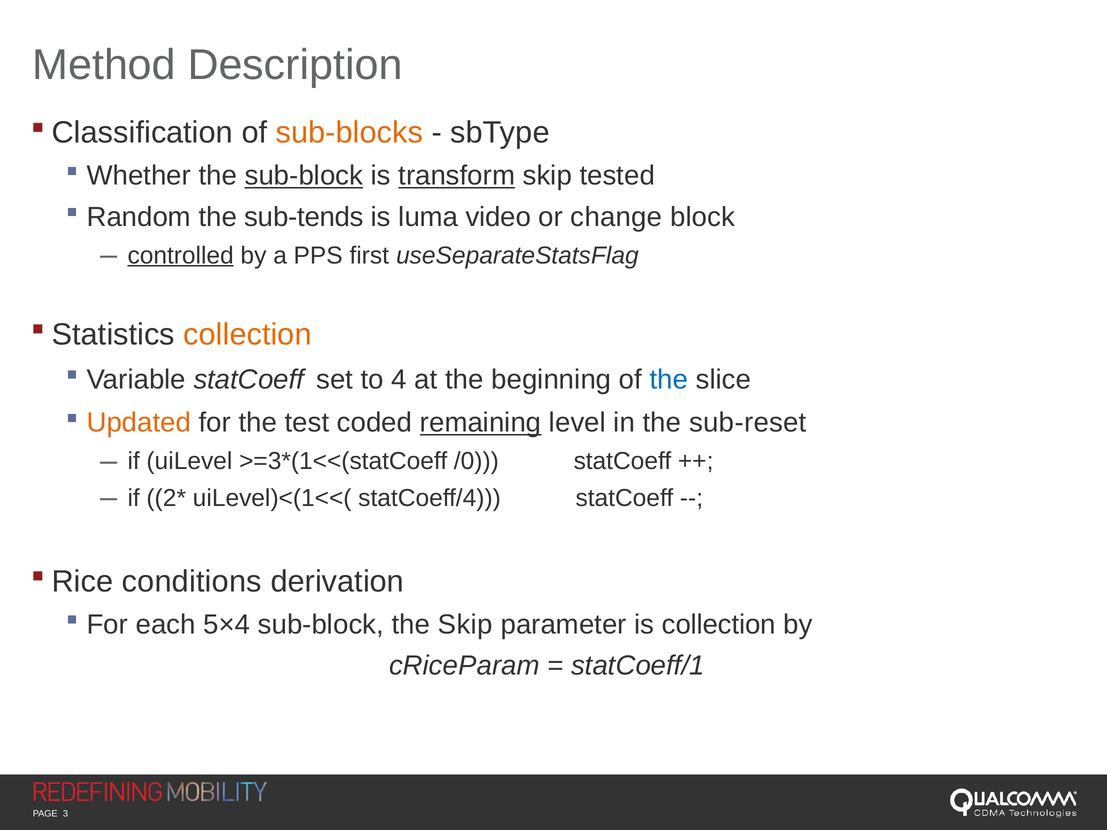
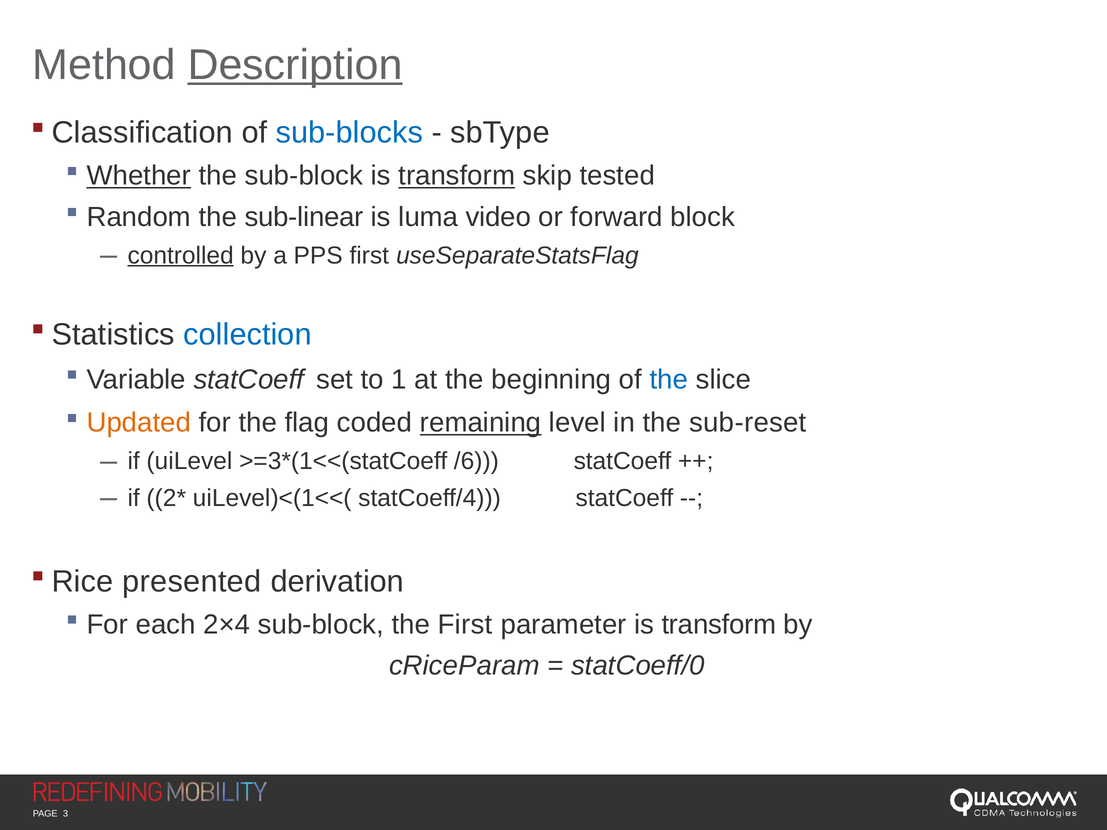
Description underline: none -> present (295, 65)
sub-blocks colour: orange -> blue (349, 133)
Whether underline: none -> present (139, 176)
sub-block underline: present -> none (304, 176)
sub-tends: sub-tends -> sub-linear (304, 217)
change: change -> forward (617, 217)
collection colour: orange -> blue (248, 334)
4: 4 -> 1 (399, 380)
test: test -> flag (307, 423)
/0: /0 -> /6 (476, 461)
conditions: conditions -> presented (192, 582)
5×4: 5×4 -> 2×4 (227, 625)
the Skip: Skip -> First (465, 625)
parameter is collection: collection -> transform (719, 625)
statCoeff/1: statCoeff/1 -> statCoeff/0 (638, 666)
